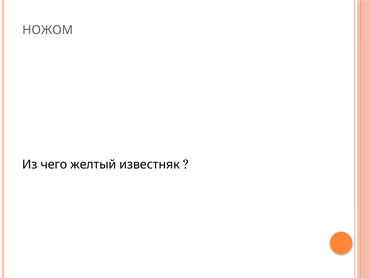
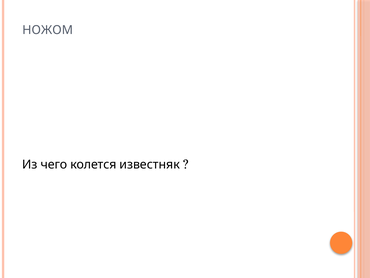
желтый: желтый -> колется (93, 164)
